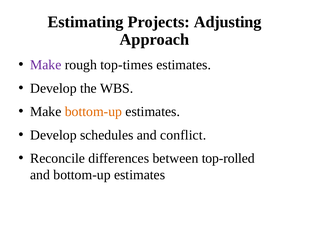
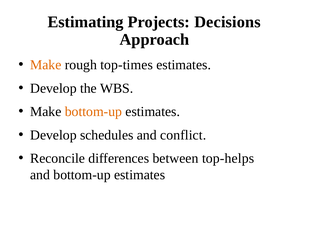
Adjusting: Adjusting -> Decisions (228, 22)
Make colour: purple -> orange (46, 65)
top-rolled: top-rolled -> top-helps (228, 158)
